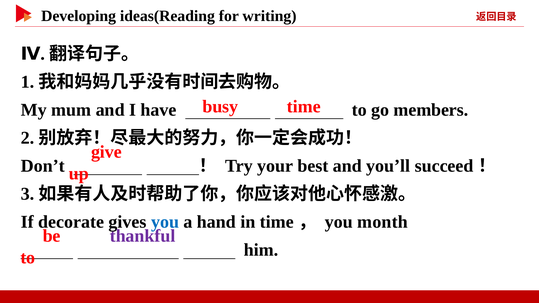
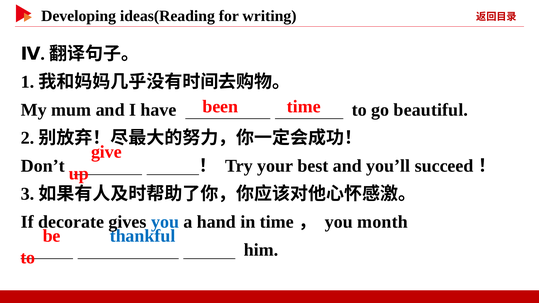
busy: busy -> been (220, 107)
members: members -> beautiful (431, 110)
thankful colour: purple -> blue (143, 236)
